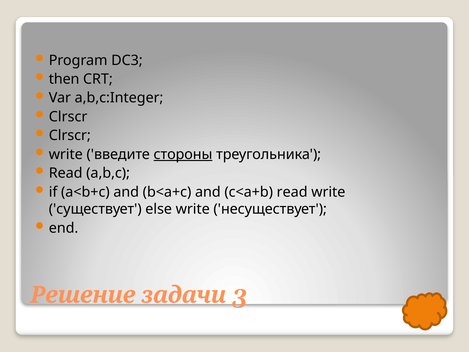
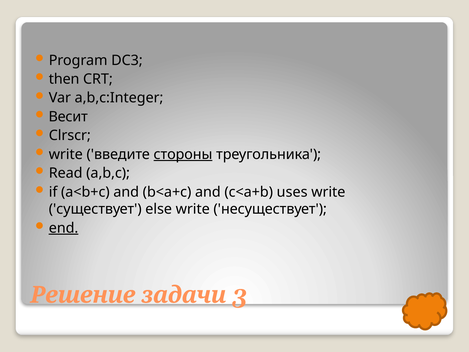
Clrscr: Clrscr -> Весит (68, 117)
c<a+b read: read -> uses (292, 192)
end underline: none -> present (64, 228)
